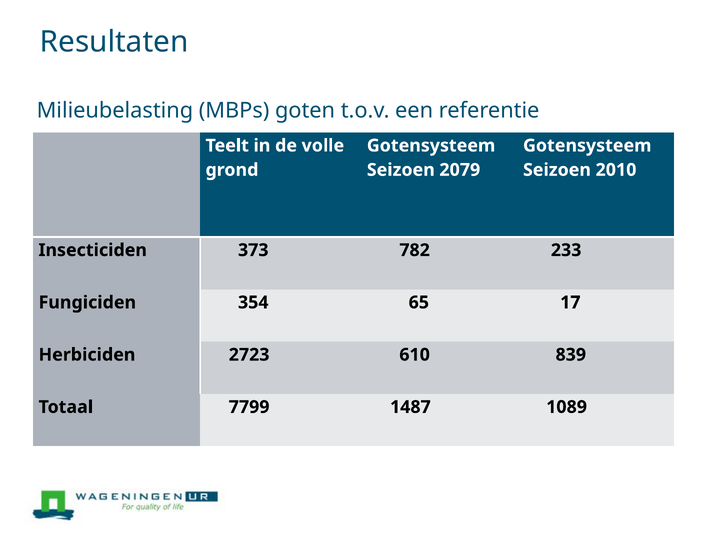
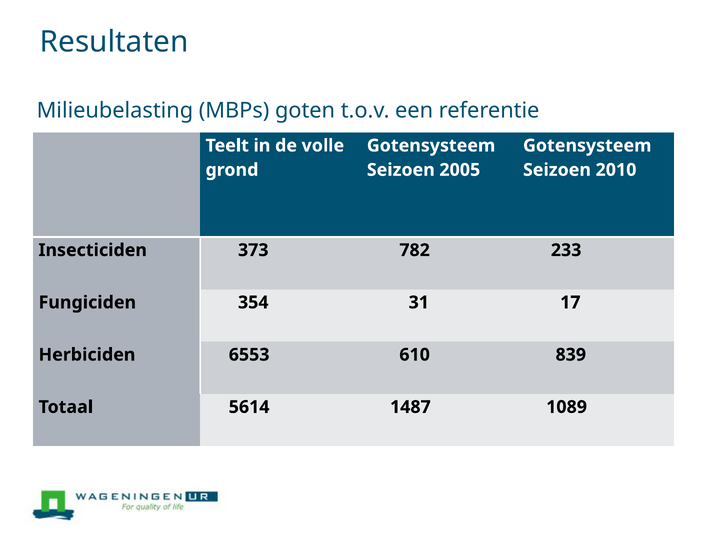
2079: 2079 -> 2005 (460, 170)
65: 65 -> 31 (419, 302)
2723: 2723 -> 6553 (249, 354)
7799: 7799 -> 5614 (249, 407)
